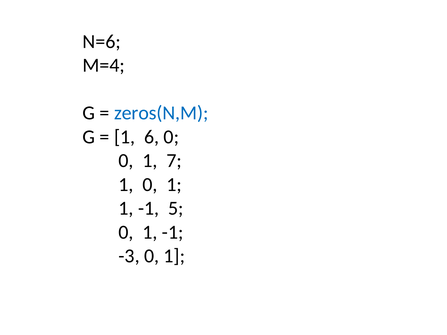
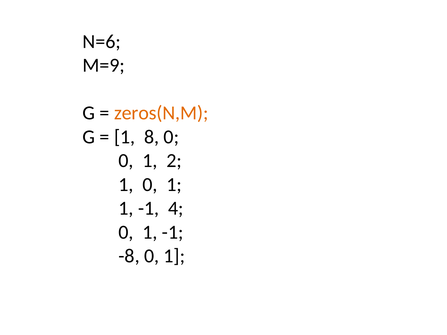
M=4: M=4 -> M=9 (104, 65)
zeros(N,M colour: blue -> orange (161, 113)
6: 6 -> 8 (152, 137)
7: 7 -> 2 (174, 161)
5: 5 -> 4 (176, 208)
-3: -3 -> -8 (129, 256)
